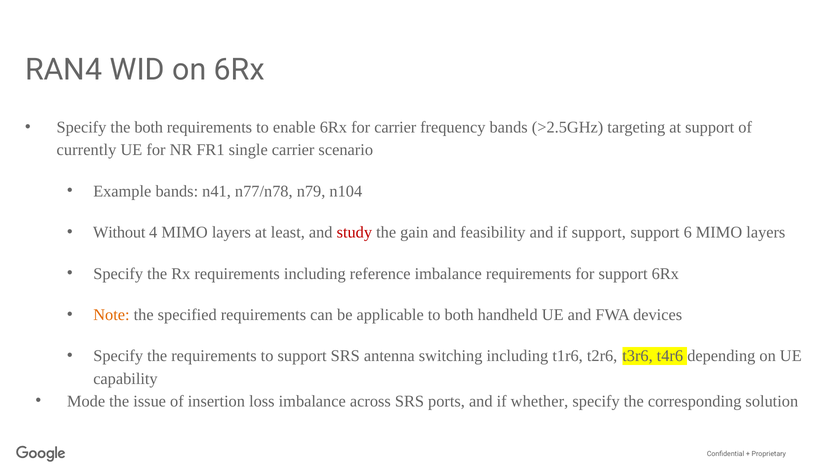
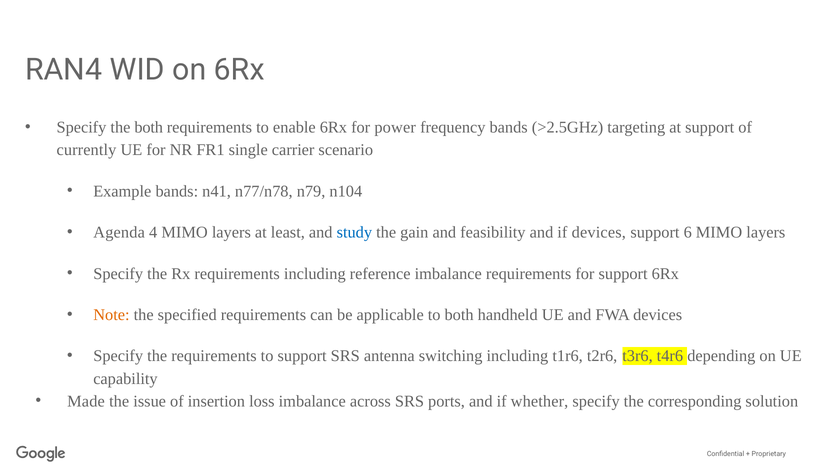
for carrier: carrier -> power (395, 127)
Without: Without -> Agenda (119, 232)
study colour: red -> blue (354, 232)
if support: support -> devices (599, 232)
Mode: Mode -> Made (86, 401)
